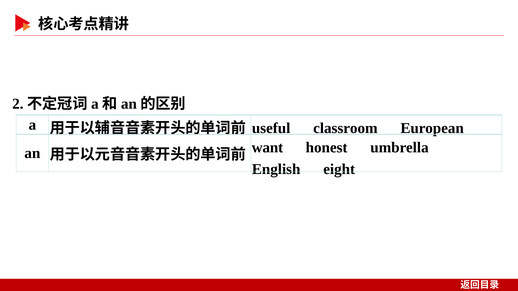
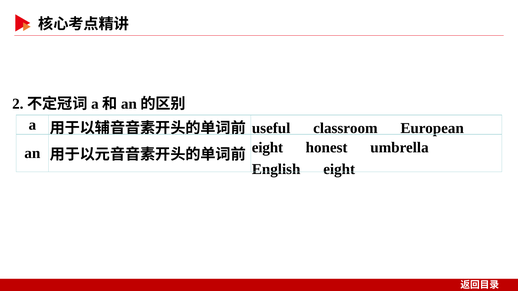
want: want -> eight (267, 148)
